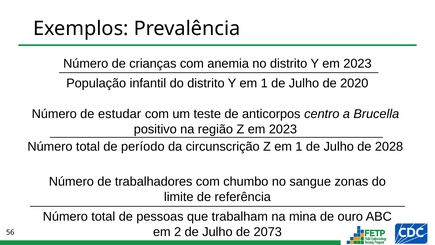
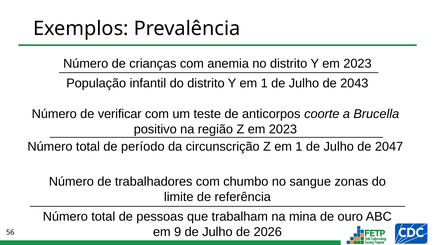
2020: 2020 -> 2043 (354, 83)
estudar: estudar -> verificar (120, 114)
centro: centro -> coorte (322, 114)
2028: 2028 -> 2047 (389, 147)
2: 2 -> 9 (178, 232)
2073: 2073 -> 2026 (268, 232)
